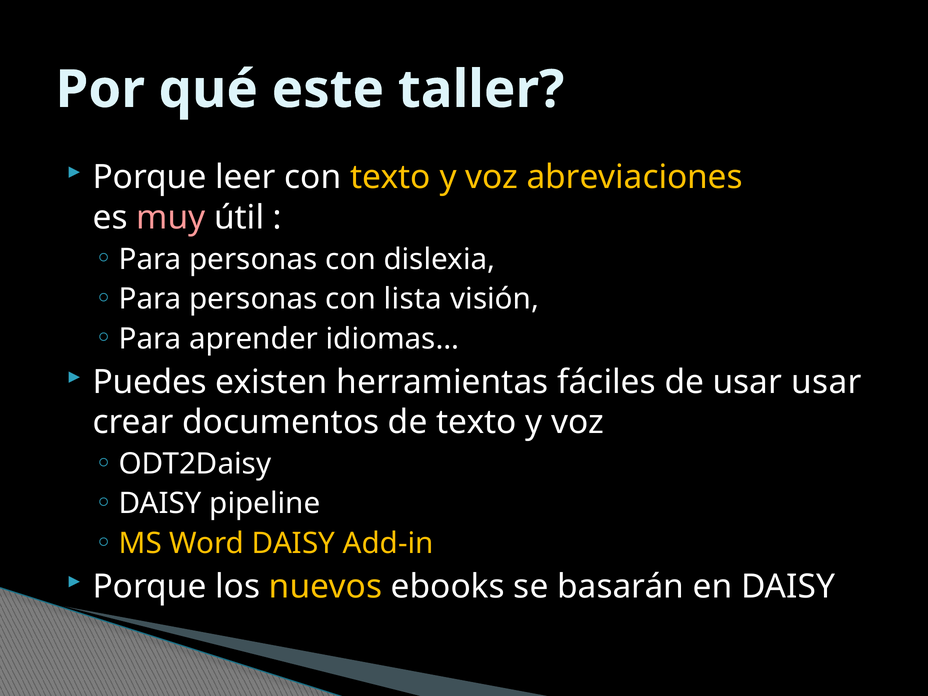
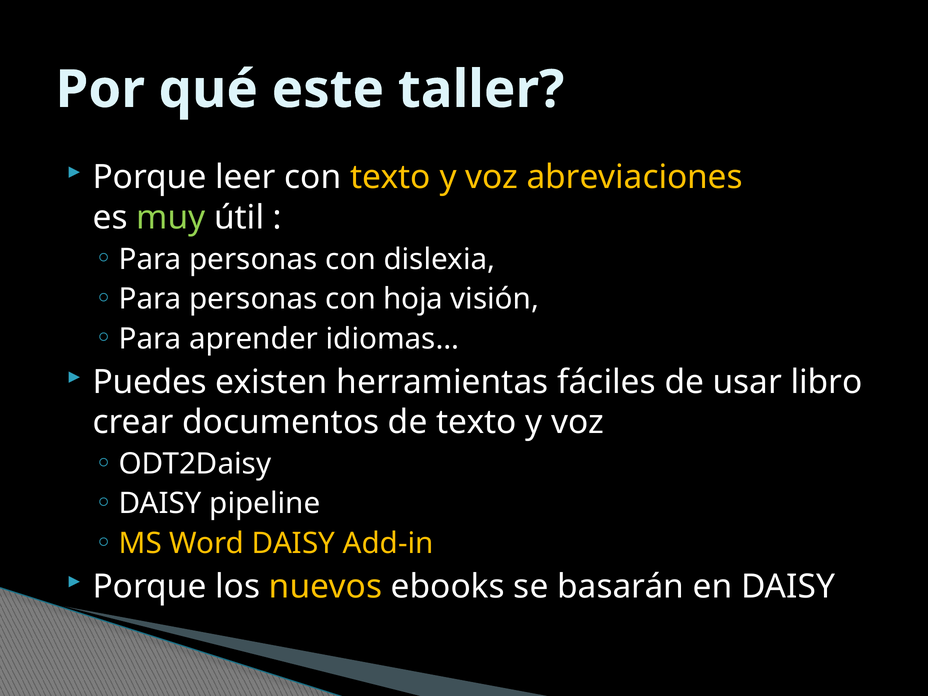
muy colour: pink -> light green (171, 218)
lista: lista -> hoja (413, 299)
usar usar: usar -> libro (827, 382)
